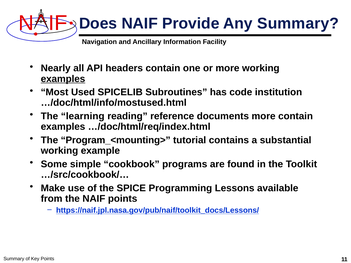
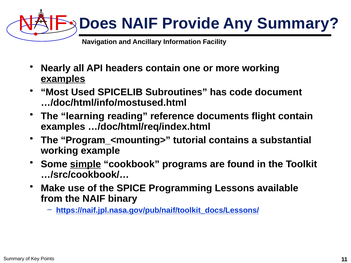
institution: institution -> document (278, 92)
documents more: more -> flight (264, 116)
simple underline: none -> present (86, 164)
NAIF points: points -> binary (123, 199)
